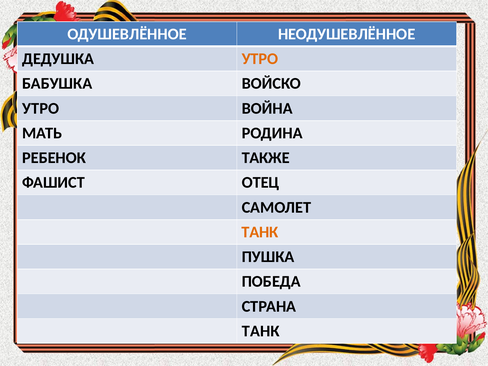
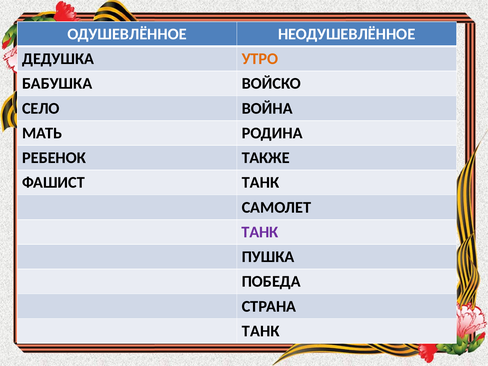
УТРО: УТРО -> СЕЛО (41, 108)
ФАШИСТ ОТЕЦ: ОТЕЦ -> ТАНК (260, 183)
ТАНК colour: orange -> purple (260, 232)
